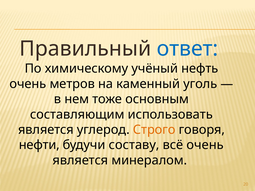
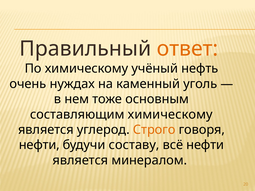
ответ colour: blue -> orange (187, 49)
метров: метров -> нуждах (72, 84)
составляющим использовать: использовать -> химическому (170, 115)
всё очень: очень -> нефти (205, 145)
